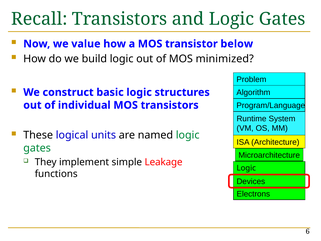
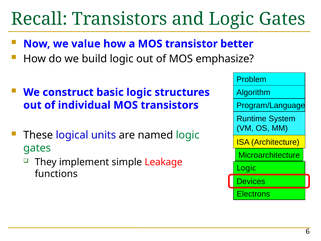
below: below -> better (237, 44)
minimized: minimized -> emphasize (225, 59)
